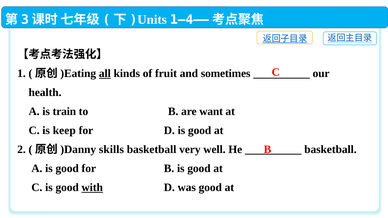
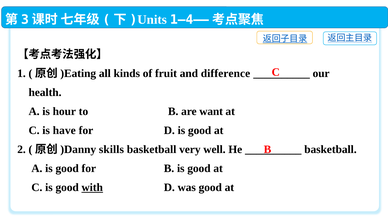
all underline: present -> none (105, 74)
sometimes: sometimes -> difference (226, 74)
train: train -> hour (64, 112)
keep: keep -> have (64, 131)
